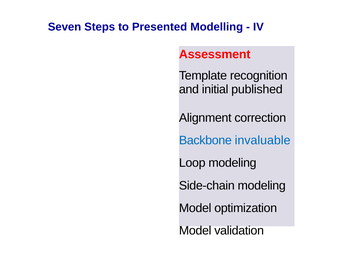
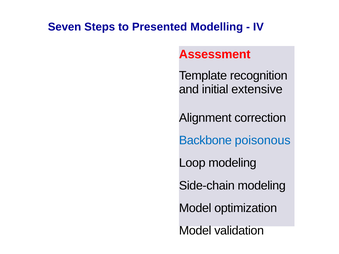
published: published -> extensive (257, 89)
invaluable: invaluable -> poisonous (263, 140)
